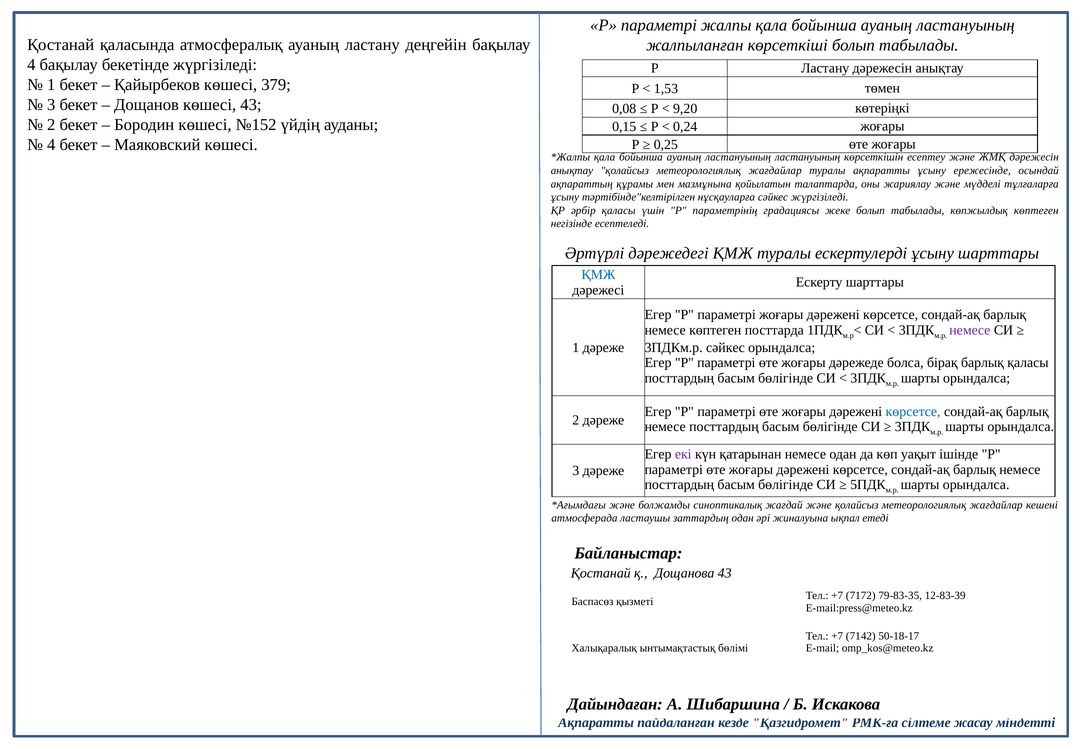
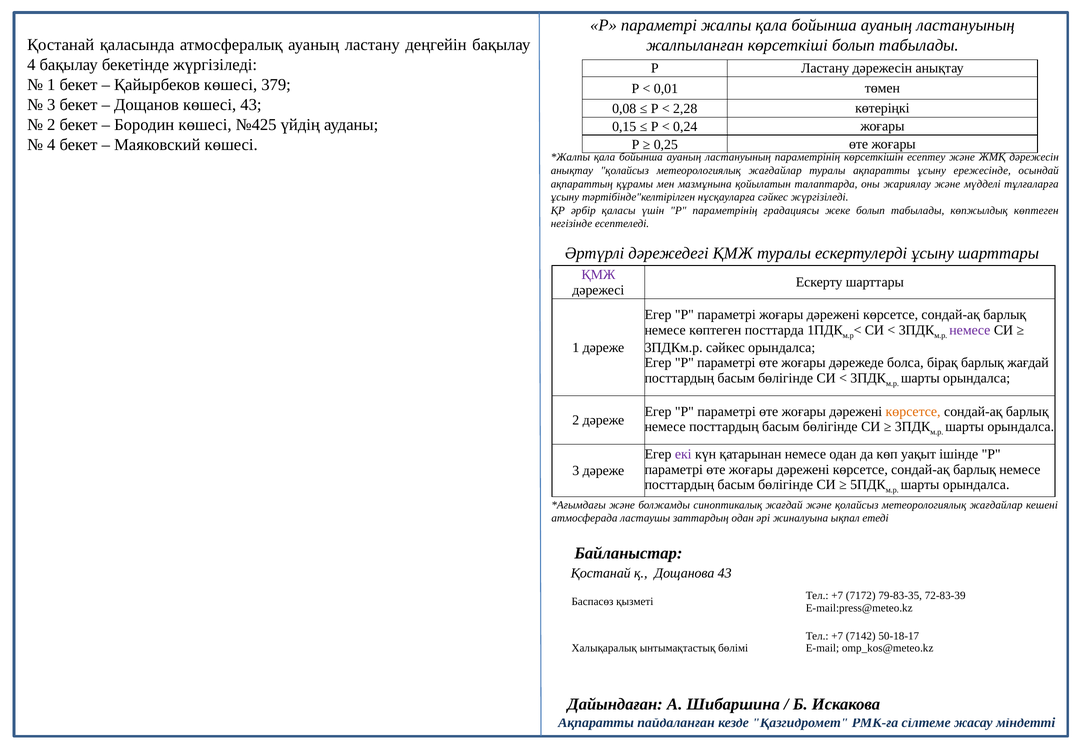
1,53: 1,53 -> 0,01 (666, 89)
9,20: 9,20 -> 2,28 (685, 109)
№152: №152 -> №425 (256, 125)
ластануының ластануының: ластануының -> параметрінің (807, 157)
ҚМЖ colour: blue -> purple (598, 275)
барлық қаласы: қаласы -> жағдай (1028, 363)
көрсетсе colour: blue -> orange (913, 411)
12-83-39: 12-83-39 -> 72-83-39 (945, 596)
